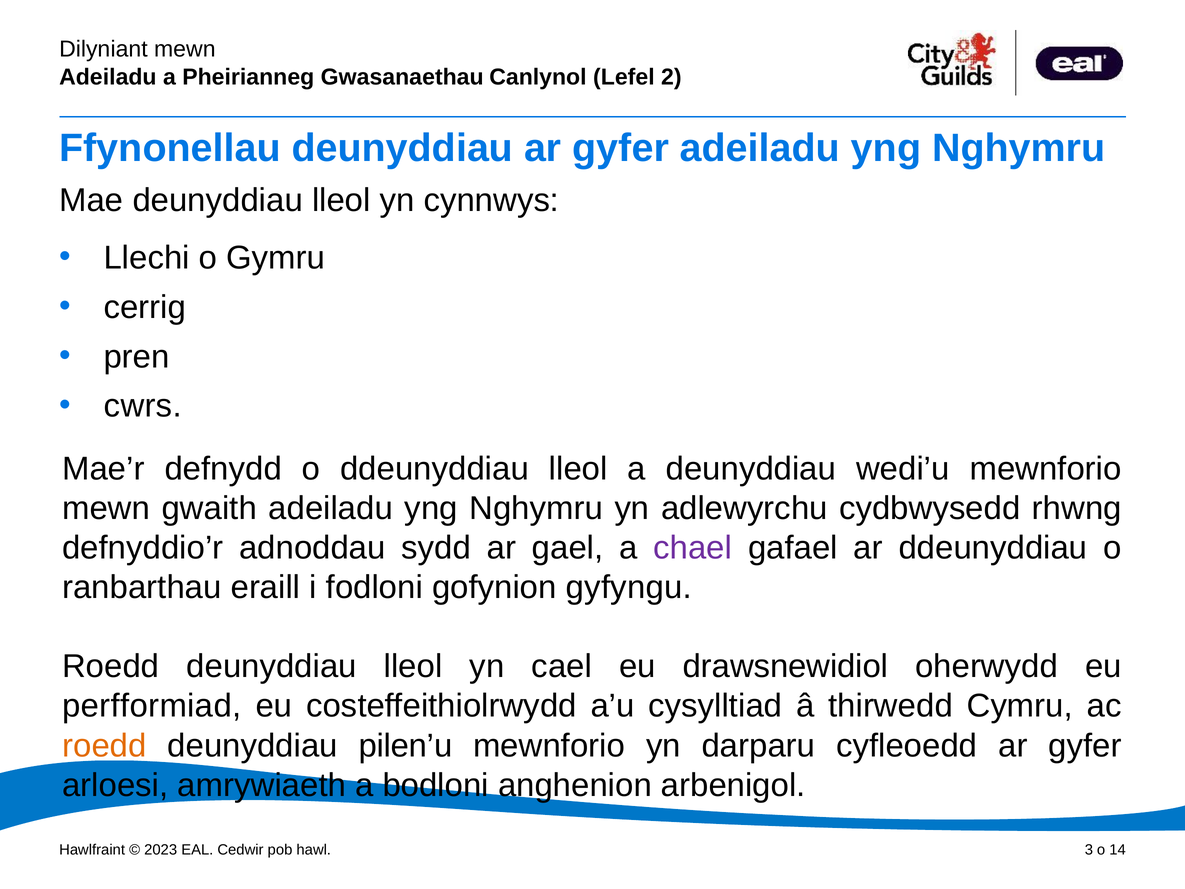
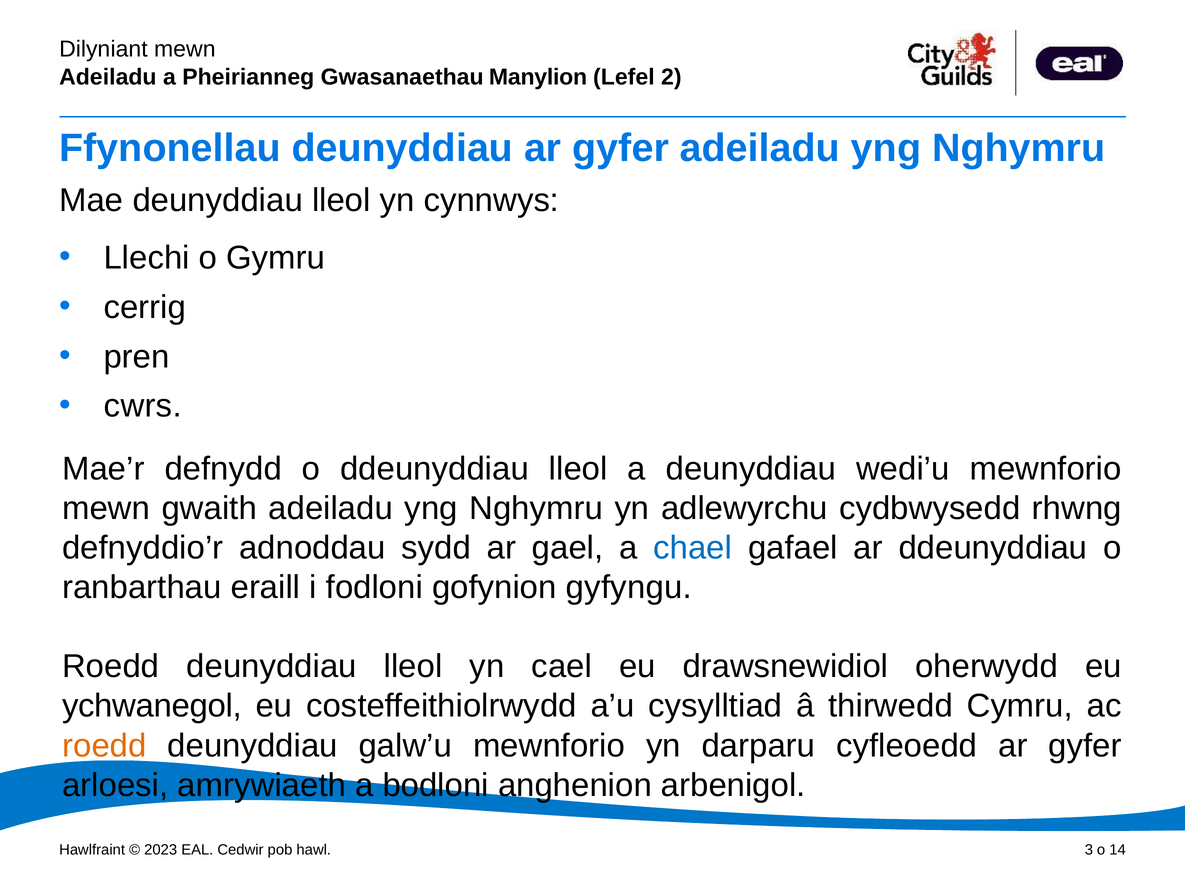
Canlynol: Canlynol -> Manylion (538, 77)
chael colour: purple -> blue (693, 548)
perfformiad: perfformiad -> ychwanegol (152, 706)
pilen’u: pilen’u -> galw’u (405, 745)
